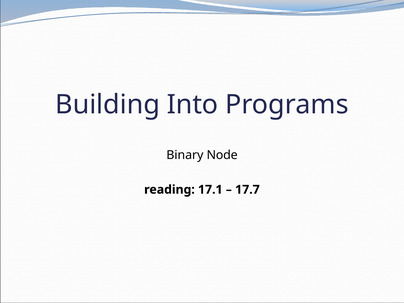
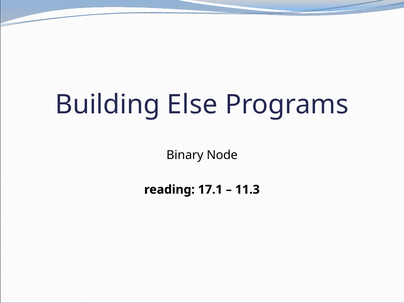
Into: Into -> Else (192, 105)
17.7: 17.7 -> 11.3 (247, 190)
